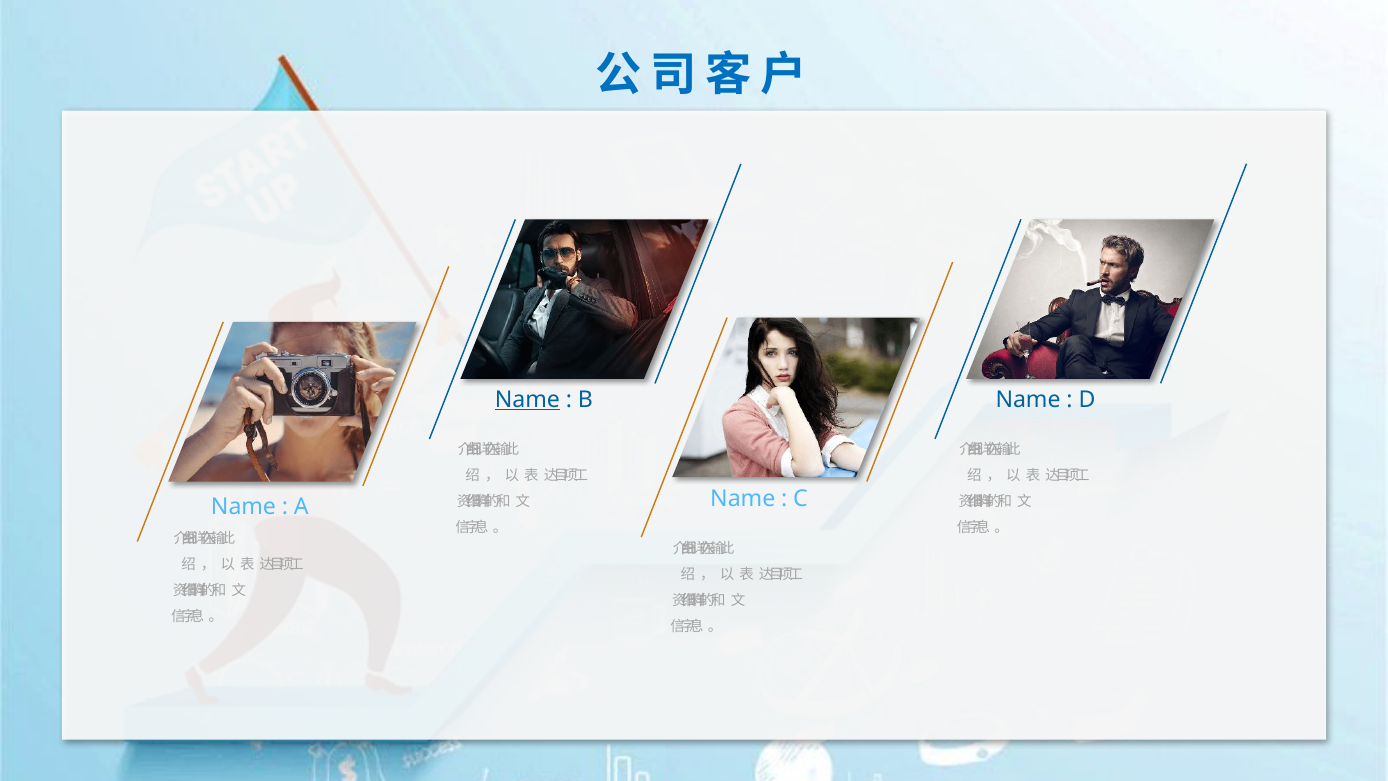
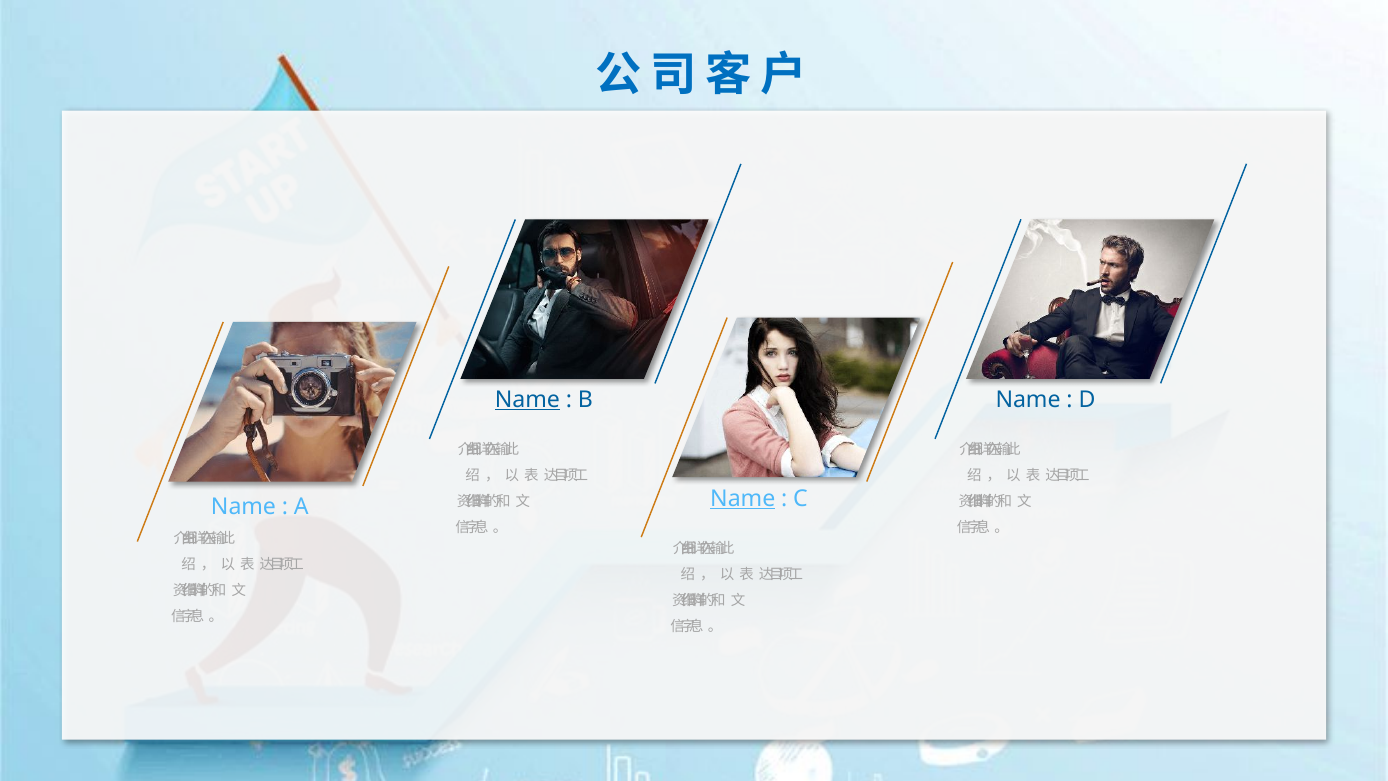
Name underline: none -> present (743, 499)
